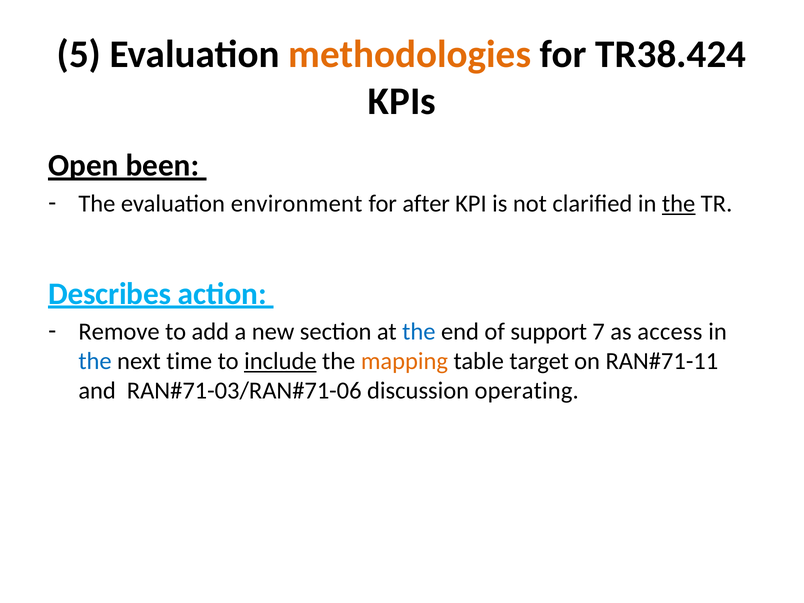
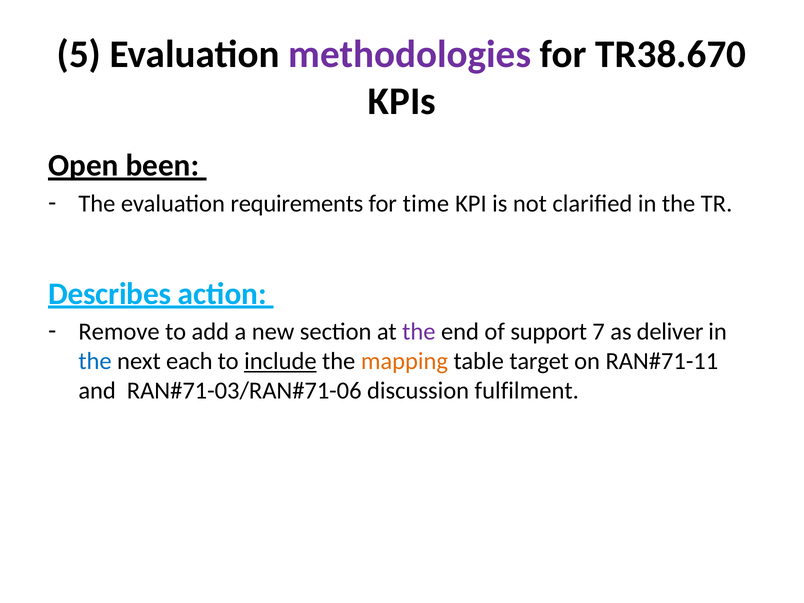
methodologies colour: orange -> purple (410, 54)
TR38.424: TR38.424 -> TR38.670 (671, 54)
environment: environment -> requirements (297, 203)
after: after -> time (426, 203)
the underline: present -> none (679, 203)
the colour: blue -> purple (419, 332)
access: access -> deliver (670, 332)
time: time -> each (189, 361)
operating: operating -> fulfilment (527, 391)
